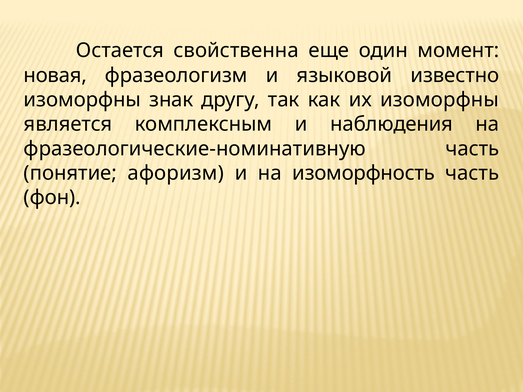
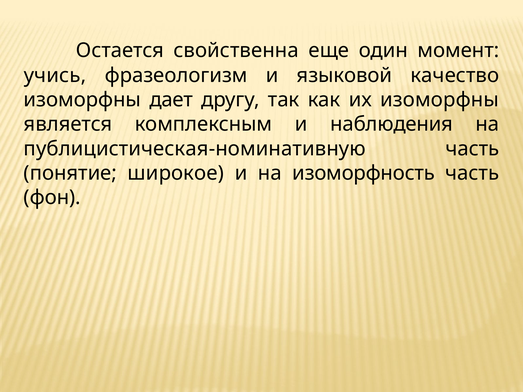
новая: новая -> учись (55, 75)
известно: известно -> качество (455, 75)
знак: знак -> дает (171, 100)
фразеологические-номинативную: фразеологические-номинативную -> публицистическая-номинативную (195, 149)
афоризм: афоризм -> широкое (176, 173)
